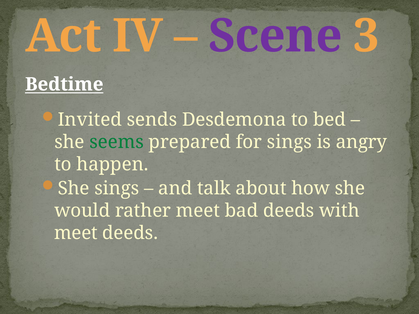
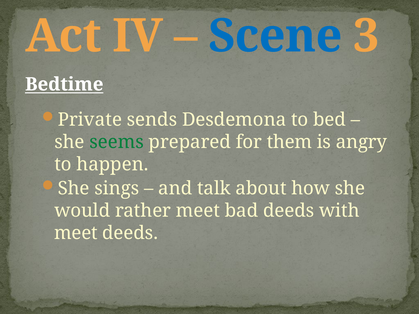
Scene colour: purple -> blue (275, 36)
Invited: Invited -> Private (90, 120)
for sings: sings -> them (289, 142)
